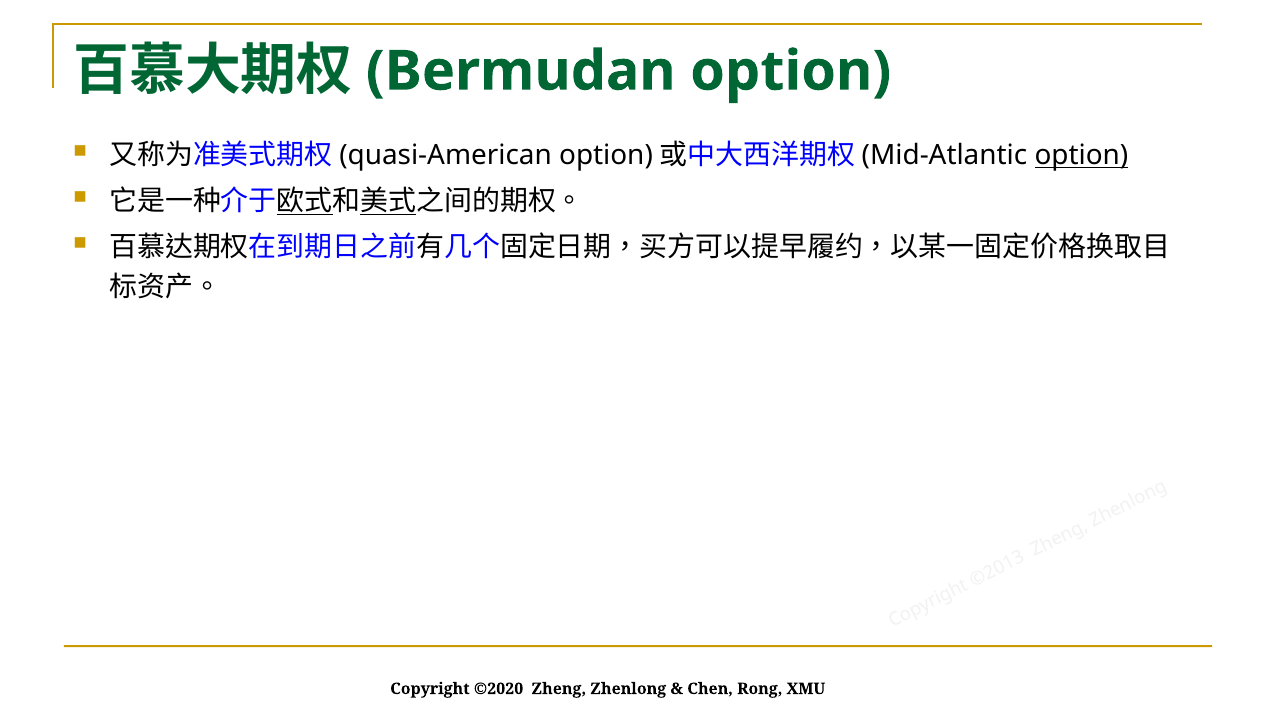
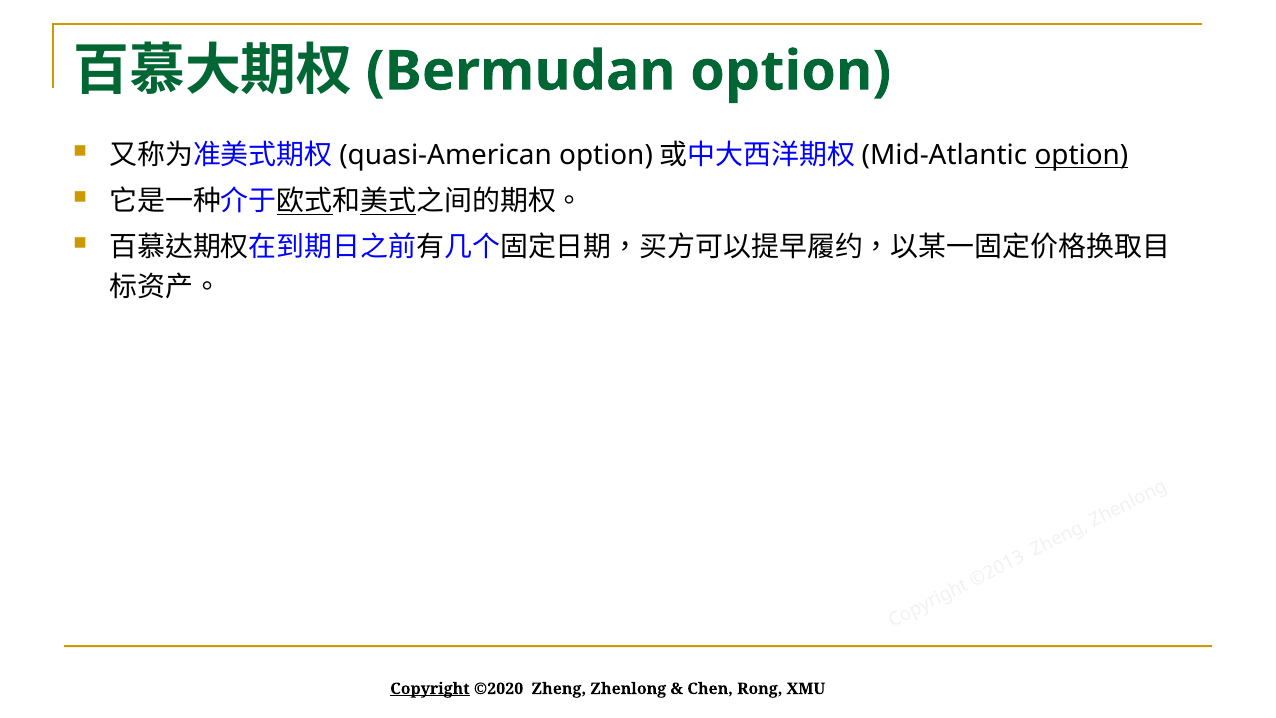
Copyright underline: none -> present (430, 689)
